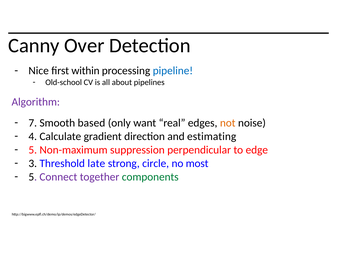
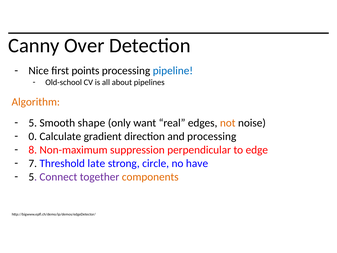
within: within -> points (85, 71)
Algorithm colour: purple -> orange (36, 102)
7: 7 -> 5 (33, 123)
based: based -> shape (91, 123)
4: 4 -> 0 (33, 136)
and estimating: estimating -> processing (212, 136)
5: 5 -> 8 (33, 150)
3: 3 -> 7 (33, 163)
most: most -> have (197, 163)
components colour: green -> orange (150, 177)
